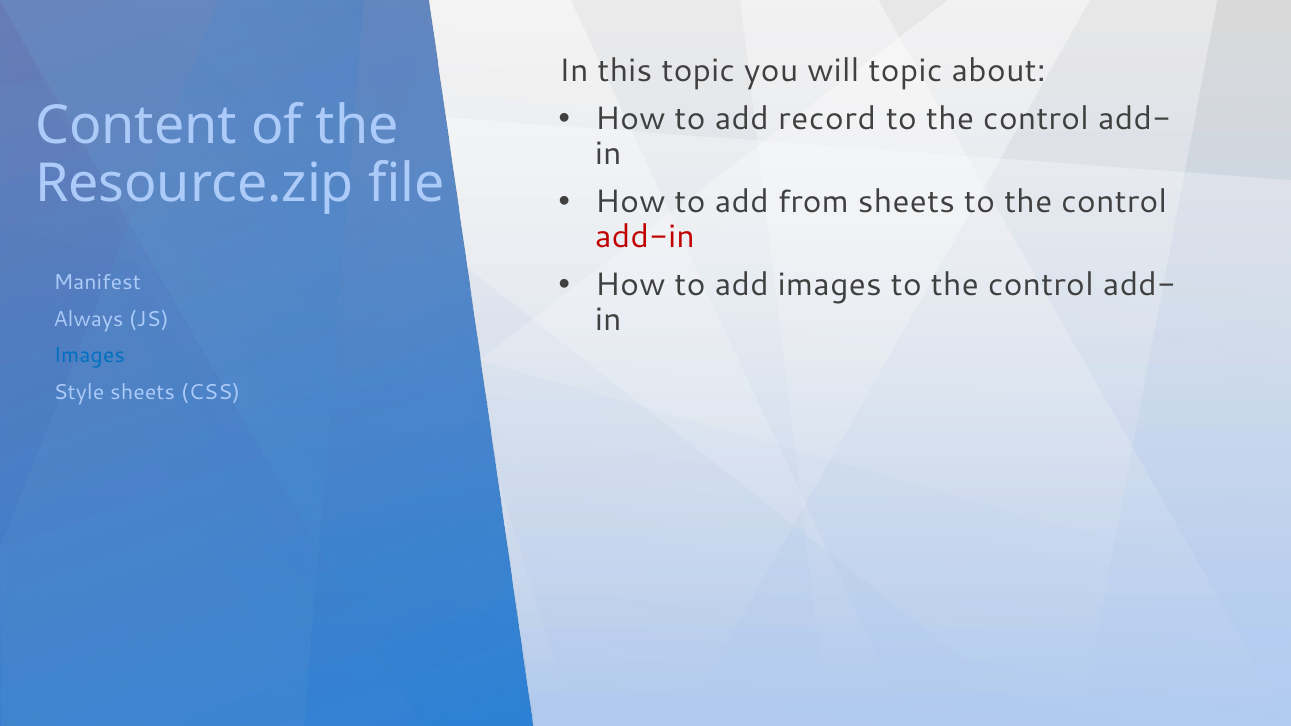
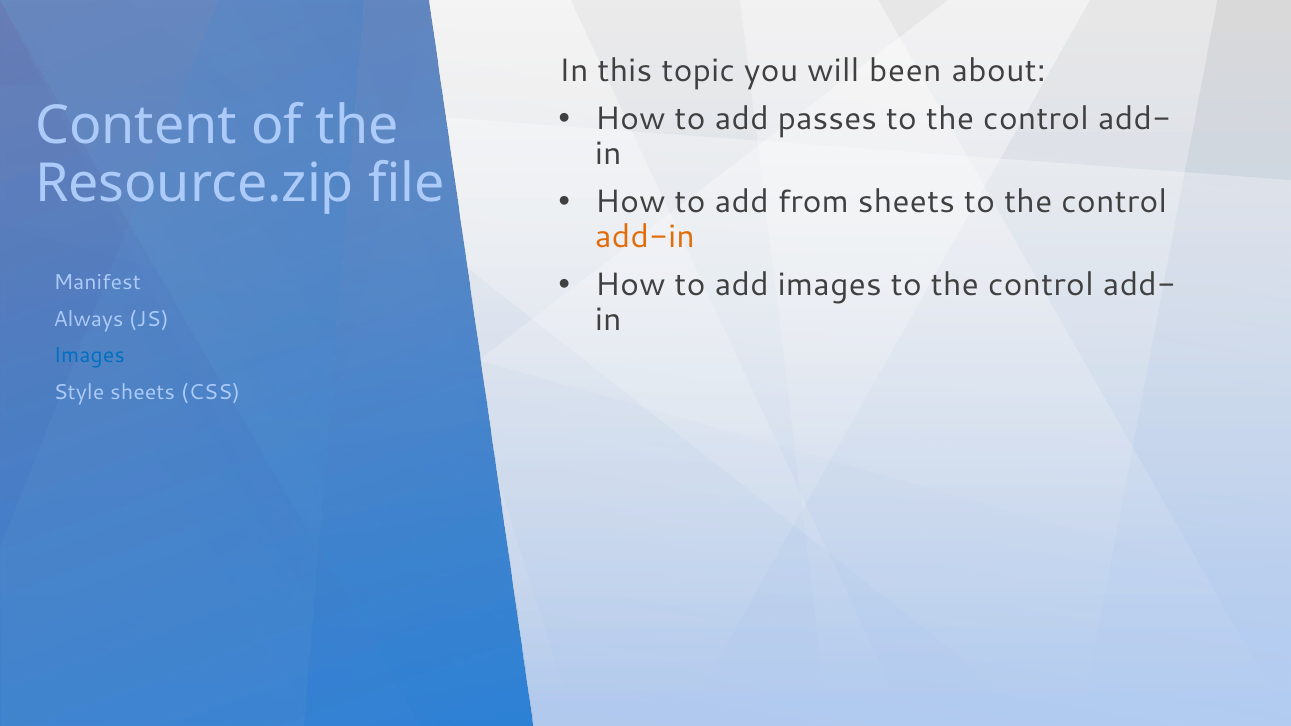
will topic: topic -> been (905, 71)
record: record -> passes (827, 119)
add-in colour: red -> orange (645, 237)
